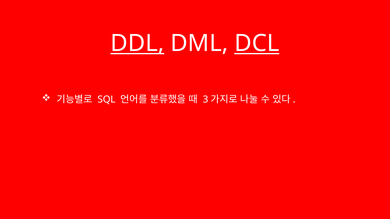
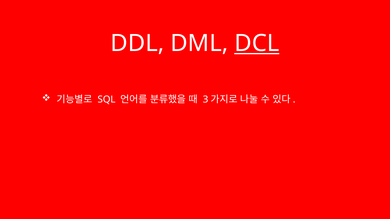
DDL underline: present -> none (137, 43)
